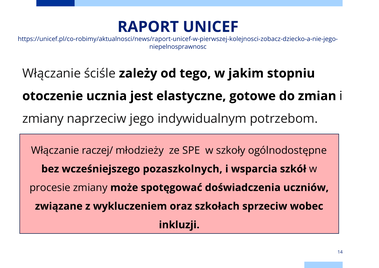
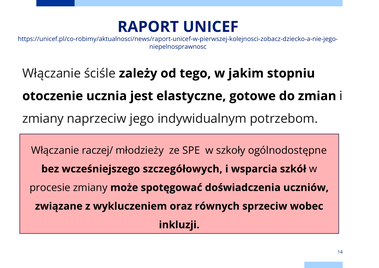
pozaszkolnych: pozaszkolnych -> szczegółowych (183, 169)
szkołach: szkołach -> równych (217, 206)
